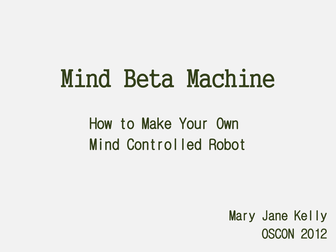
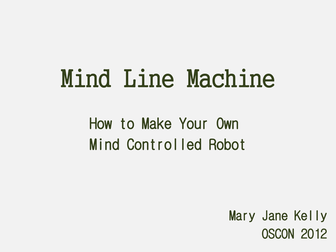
Beta: Beta -> Line (149, 79)
